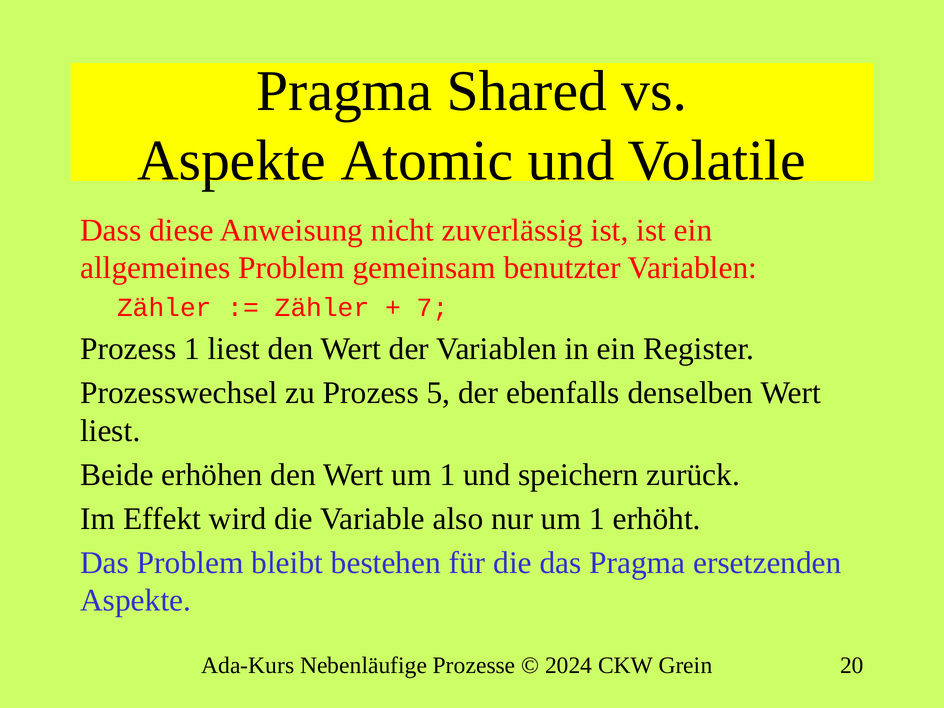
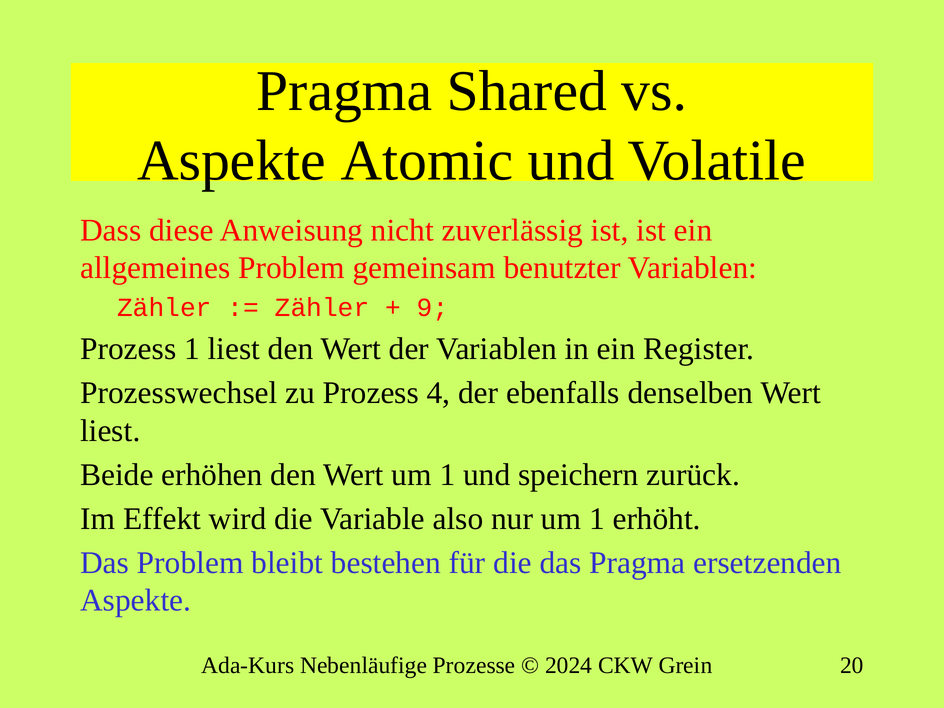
7: 7 -> 9 (433, 308)
5: 5 -> 4 (438, 393)
